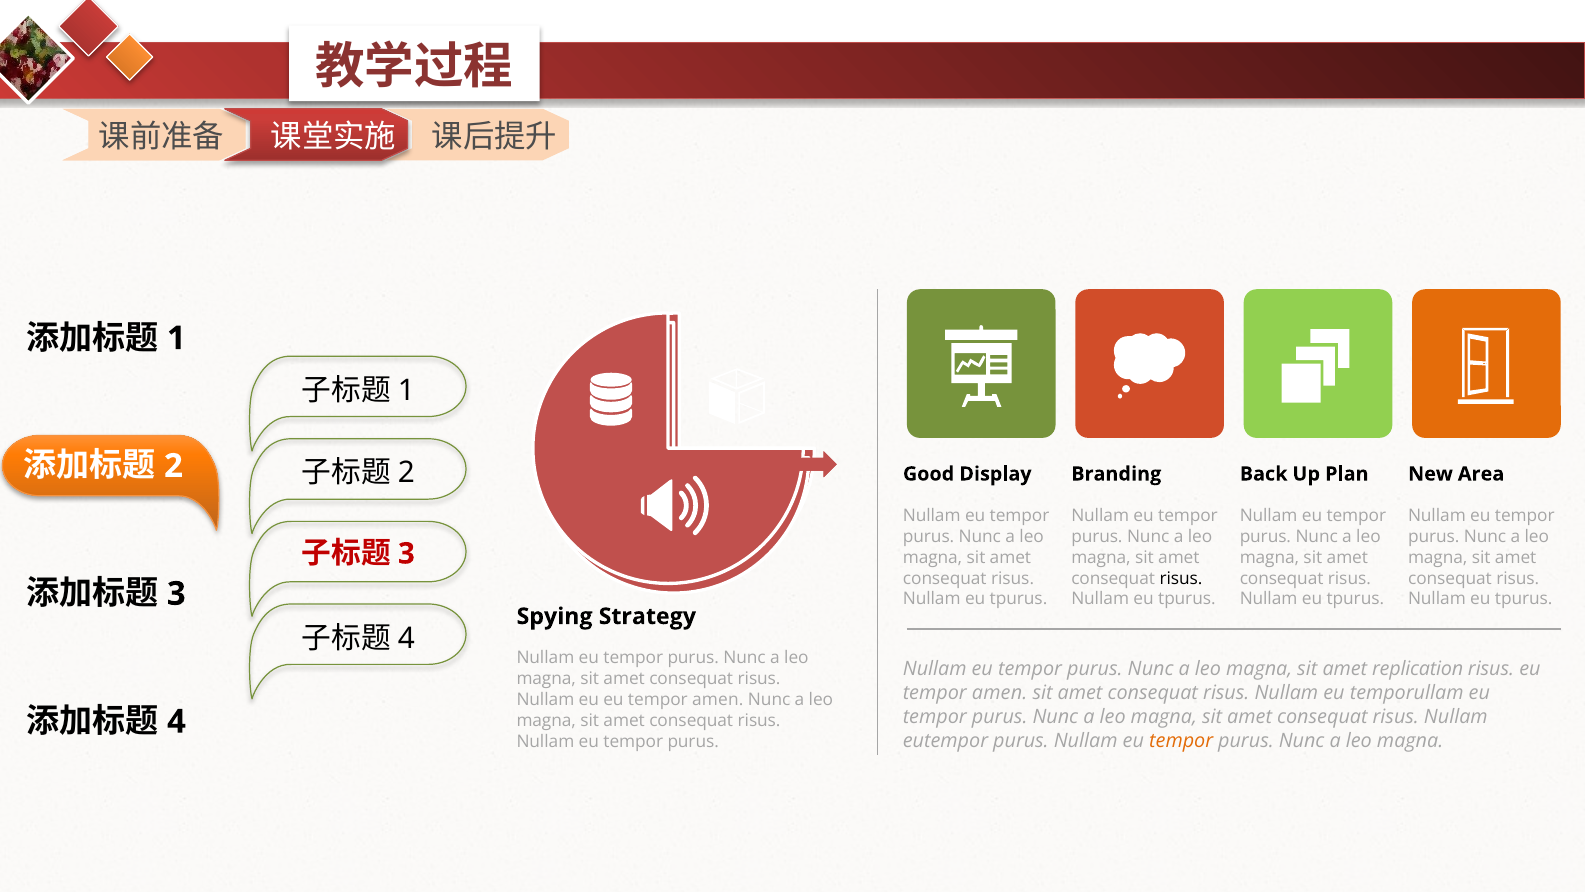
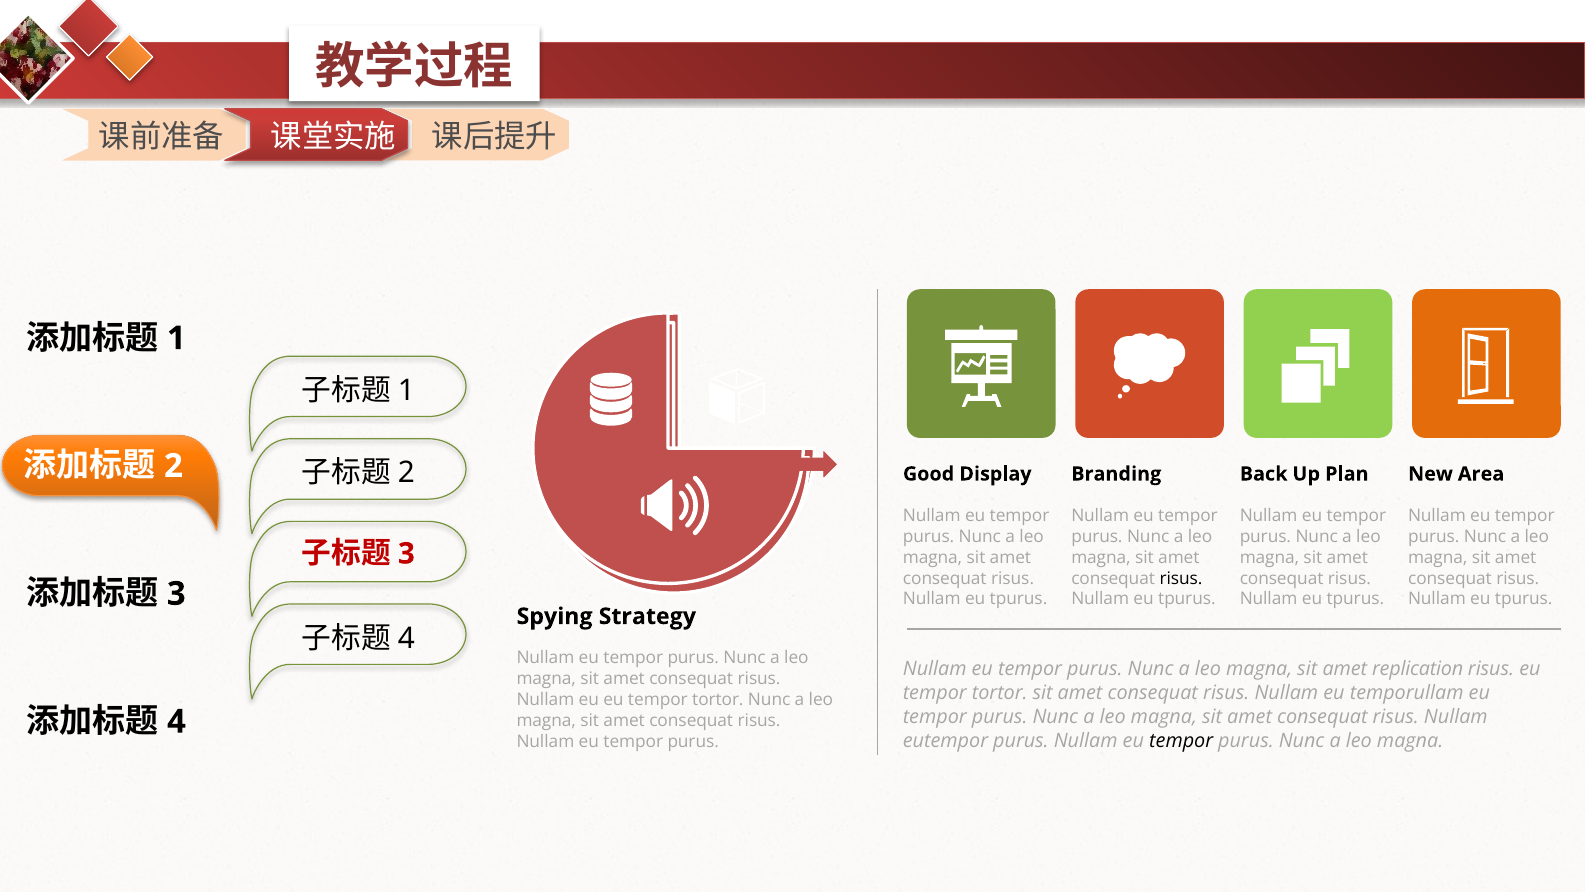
amen: amen -> tortor (1000, 693)
eu eu tempor amen: amen -> tortor (718, 699)
tempor colour: orange -> black (1181, 740)
